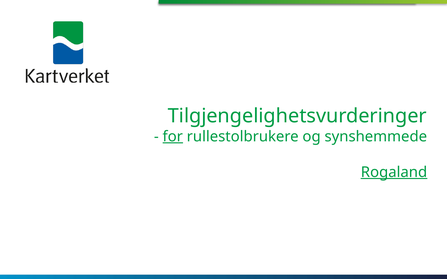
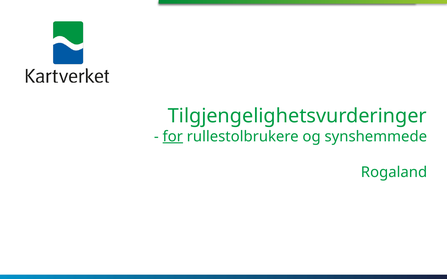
Rogaland underline: present -> none (394, 172)
